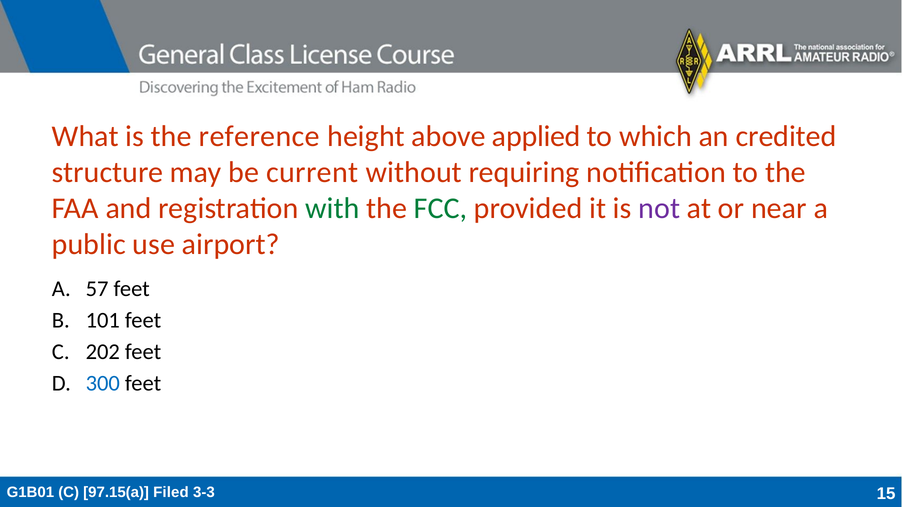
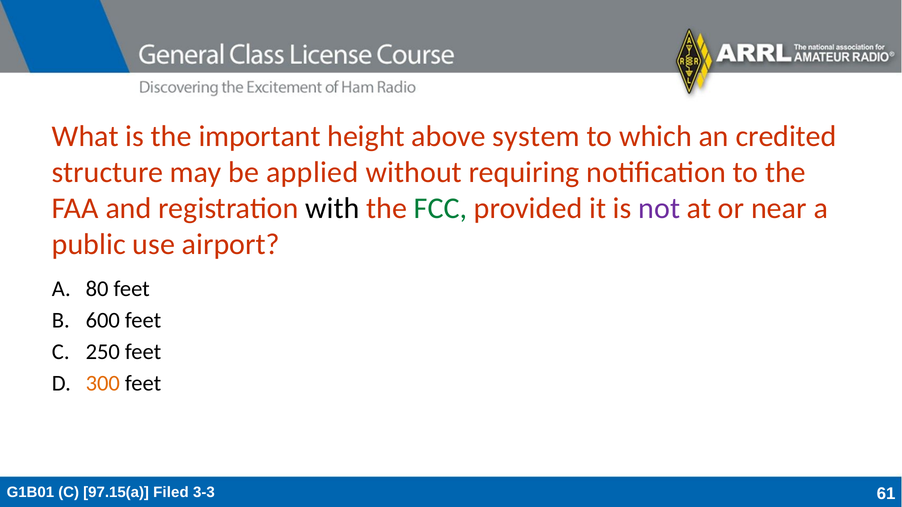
reference: reference -> important (260, 136)
applied: applied -> system (536, 136)
current: current -> applied (312, 172)
with colour: green -> black (332, 208)
57: 57 -> 80 (97, 289)
101: 101 -> 600 (103, 321)
202: 202 -> 250 (103, 352)
300 colour: blue -> orange (103, 384)
15: 15 -> 61 (886, 494)
